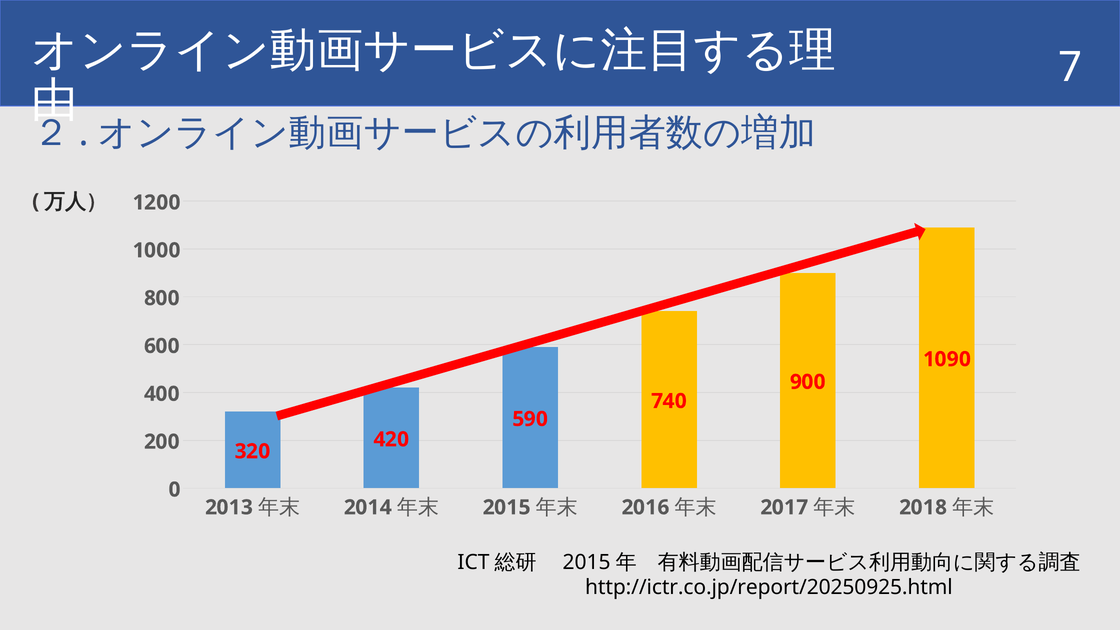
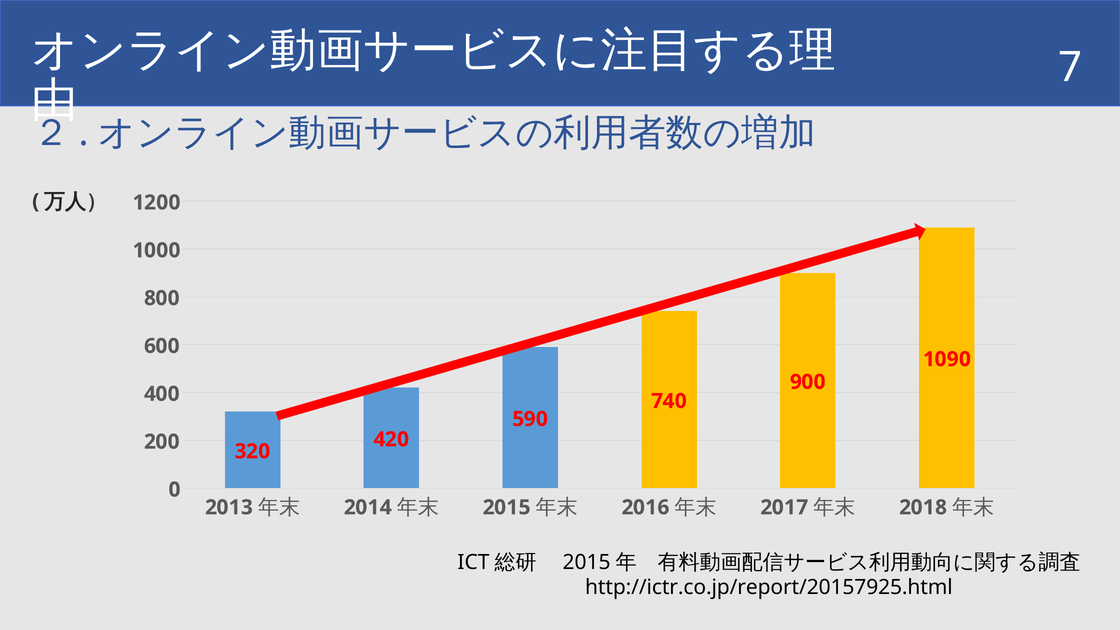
http://ictr.co.jp/report/20250925.html: http://ictr.co.jp/report/20250925.html -> http://ictr.co.jp/report/20157925.html (769, 587)
